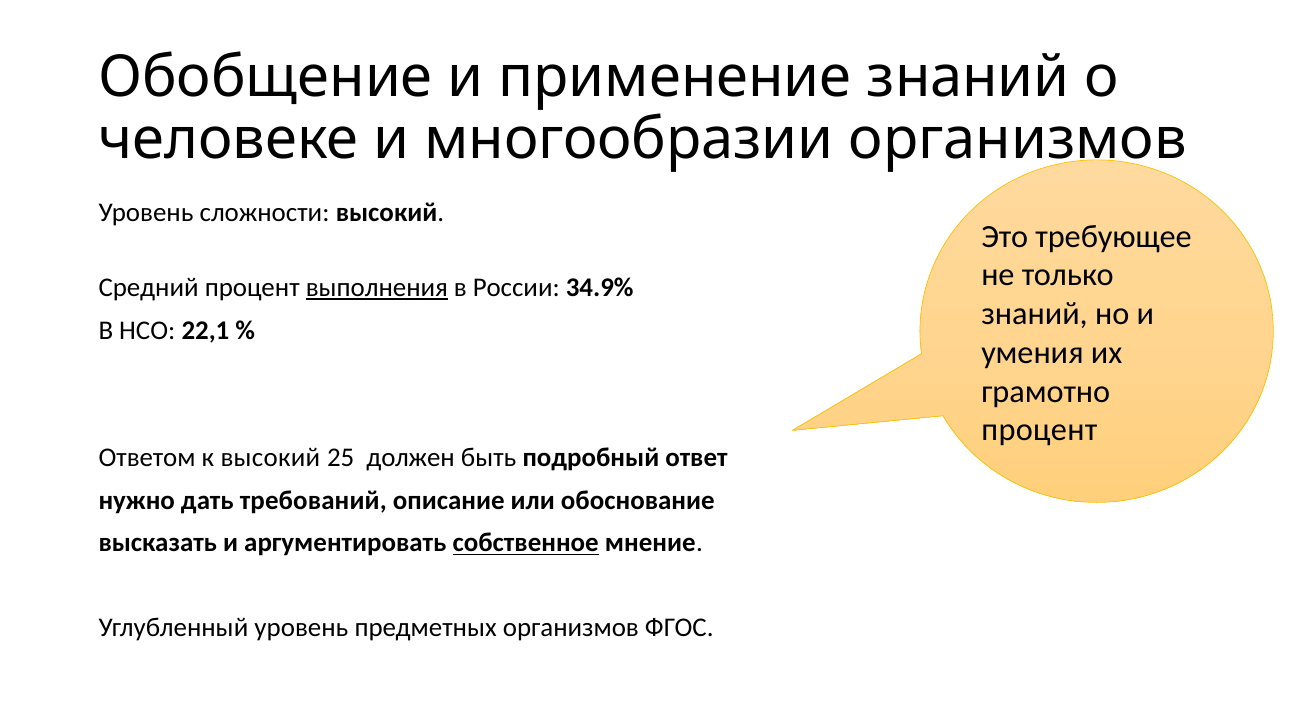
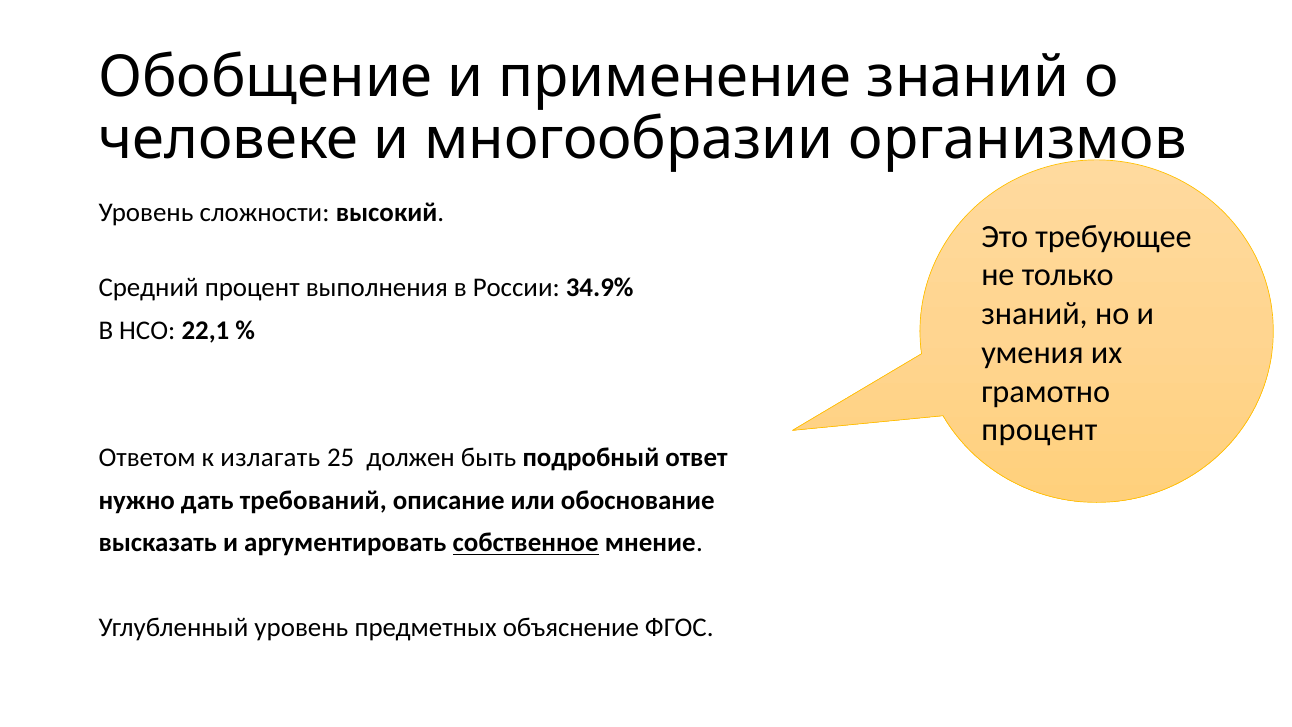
выполнения underline: present -> none (377, 288)
к высокий: высокий -> излагать (270, 458)
предметных организмов: организмов -> объяснение (571, 628)
